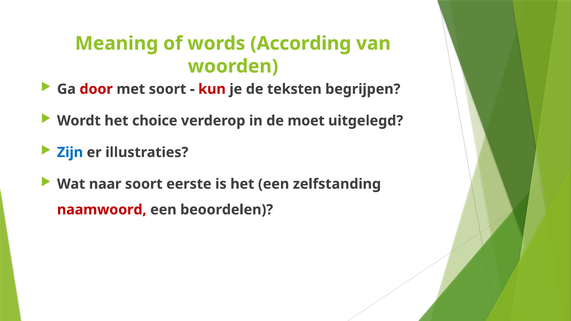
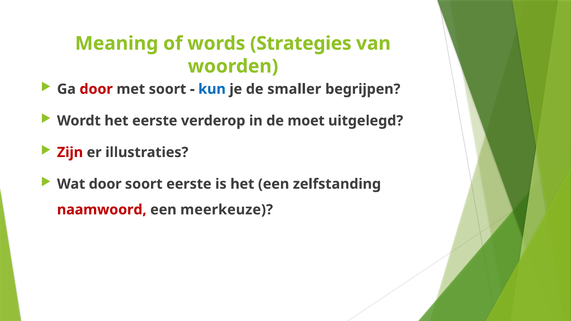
According: According -> Strategies (301, 43)
kun colour: red -> blue (212, 89)
teksten: teksten -> smaller (294, 89)
het choice: choice -> eerste (155, 121)
Zijn colour: blue -> red (70, 152)
Wat naar: naar -> door (105, 184)
beoordelen: beoordelen -> meerkeuze (227, 210)
